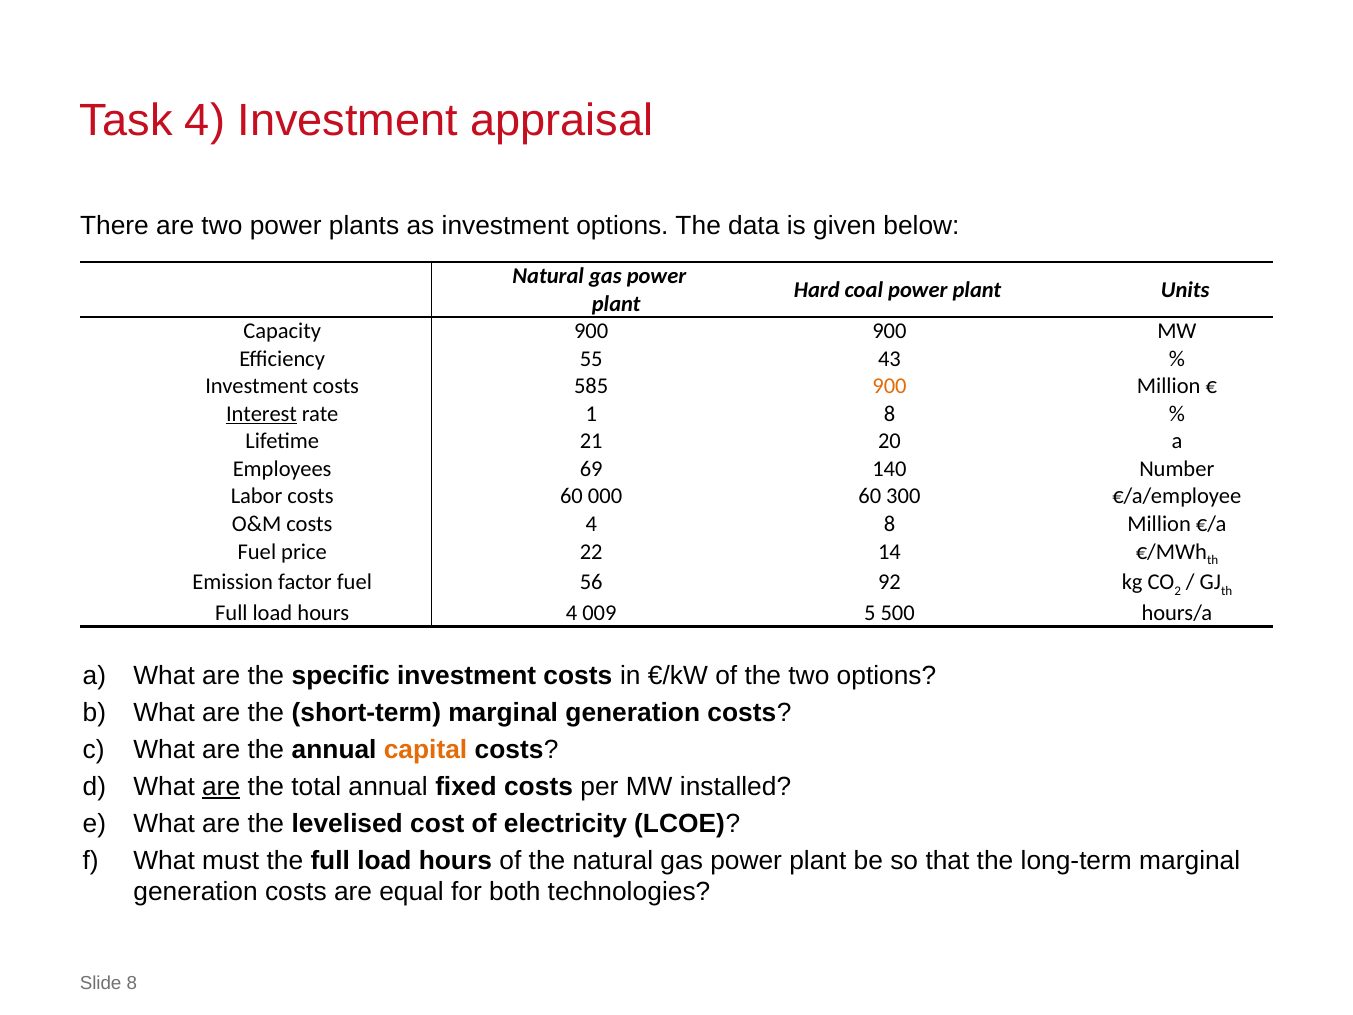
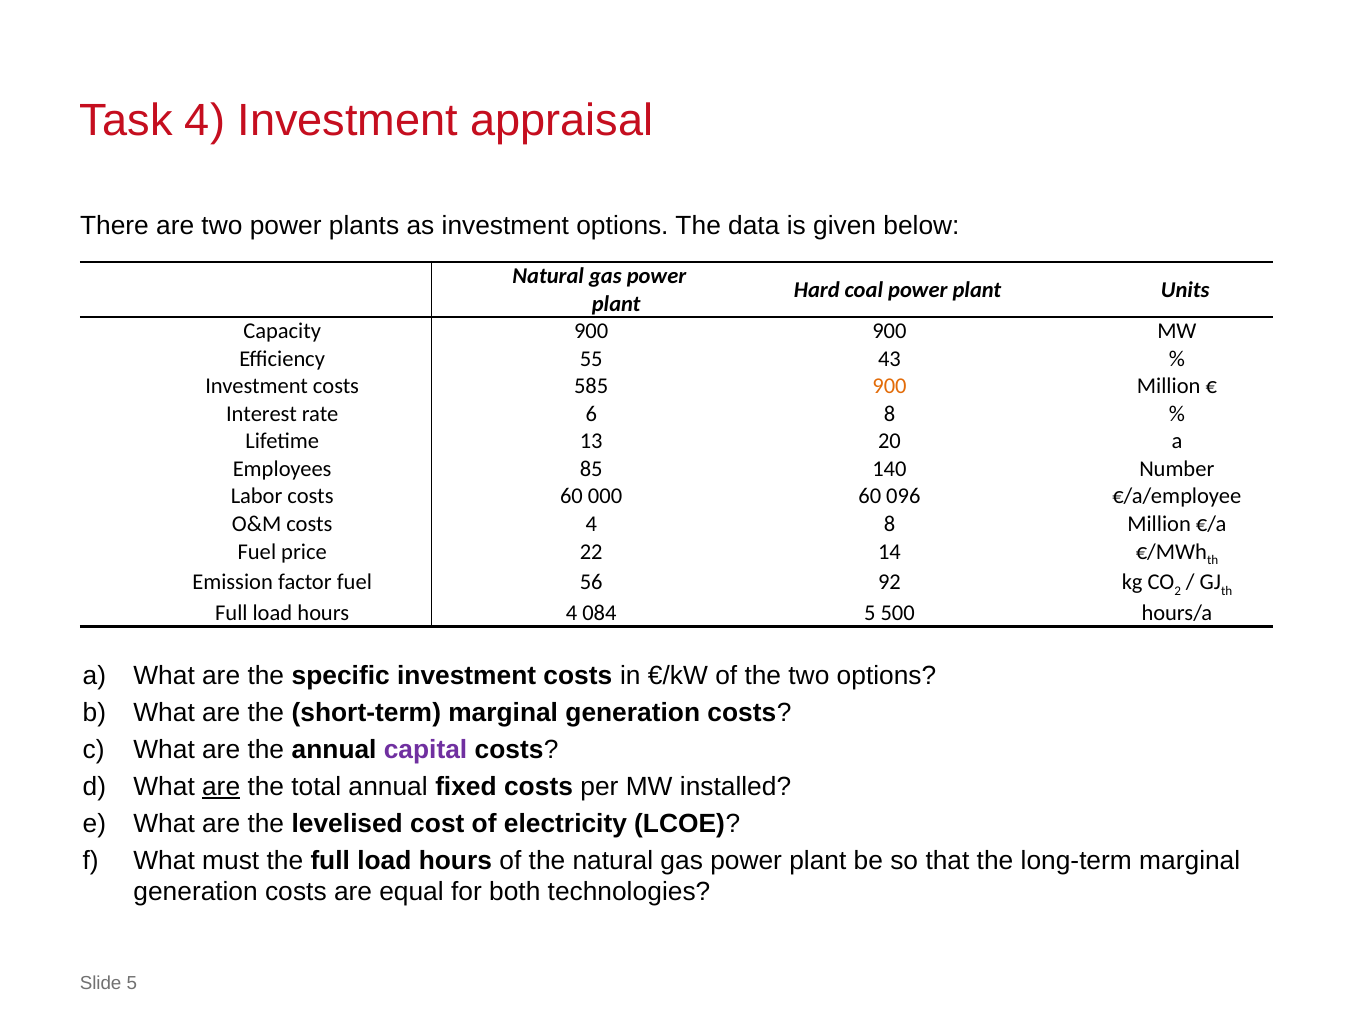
Interest underline: present -> none (262, 414)
1: 1 -> 6 (591, 414)
21: 21 -> 13 (591, 441)
69: 69 -> 85 (591, 469)
300: 300 -> 096 (903, 496)
009: 009 -> 084 (599, 613)
capital colour: orange -> purple (426, 750)
Slide 8: 8 -> 5 (132, 983)
